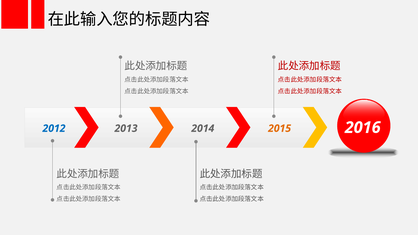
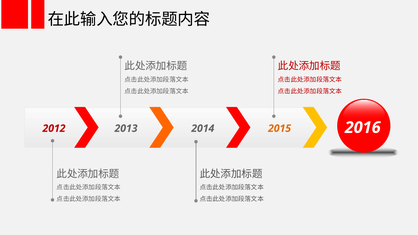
2012 colour: blue -> red (54, 129)
